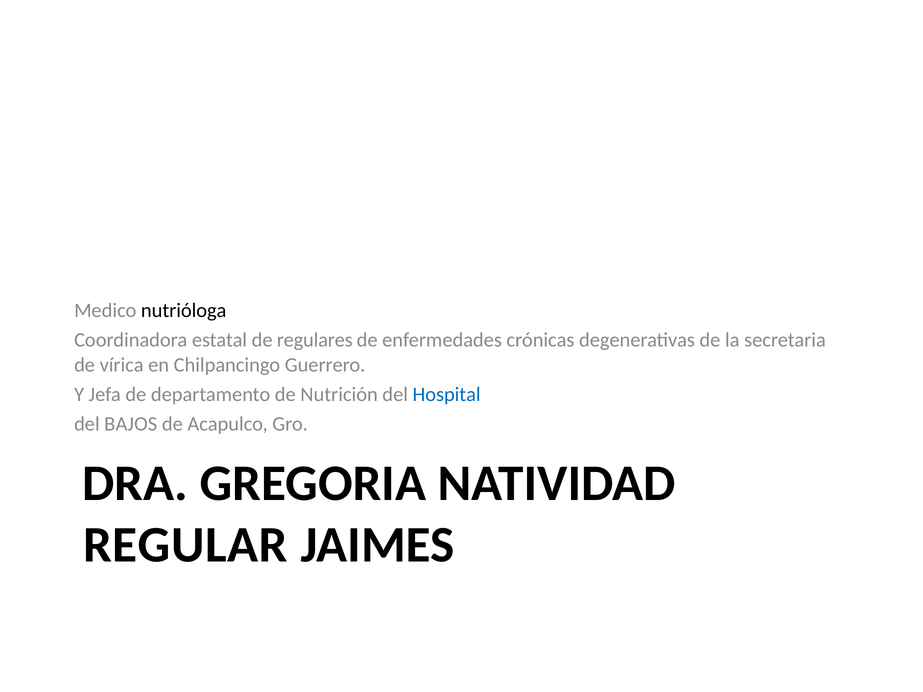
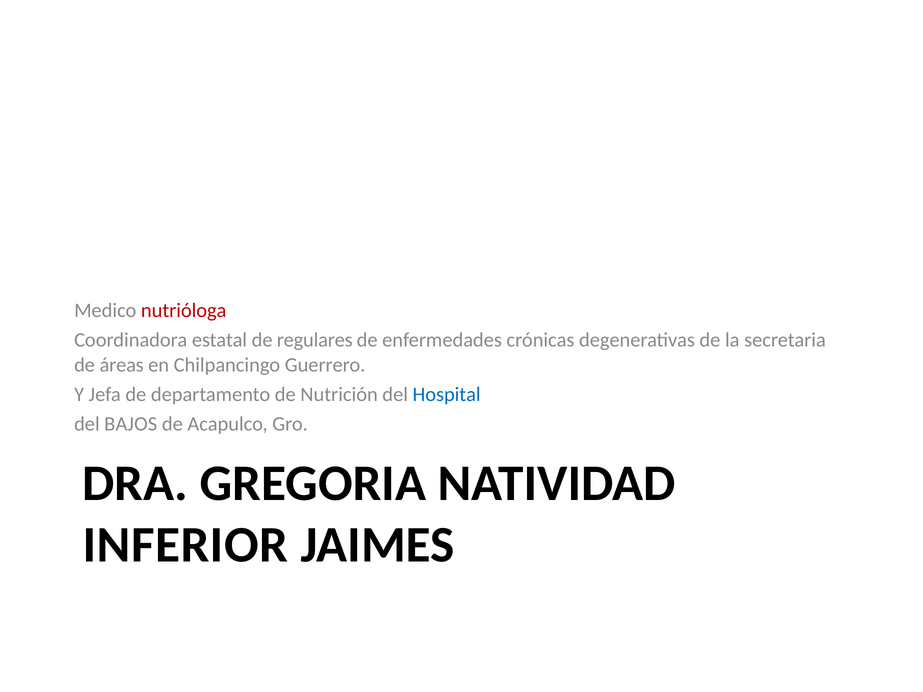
nutrióloga colour: black -> red (184, 311)
vírica: vírica -> áreas (122, 365)
REGULAR: REGULAR -> INFERIOR (185, 545)
